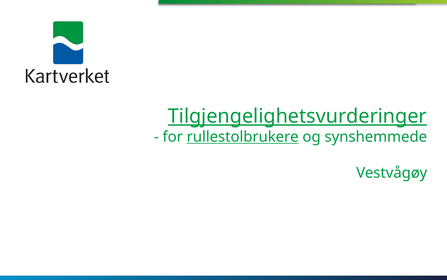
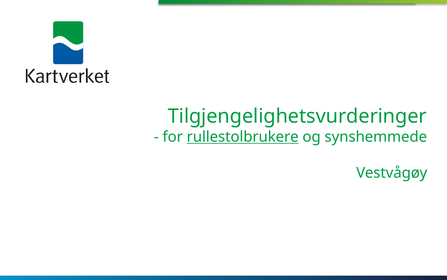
Tilgjengelighetsvurderinger underline: present -> none (297, 116)
